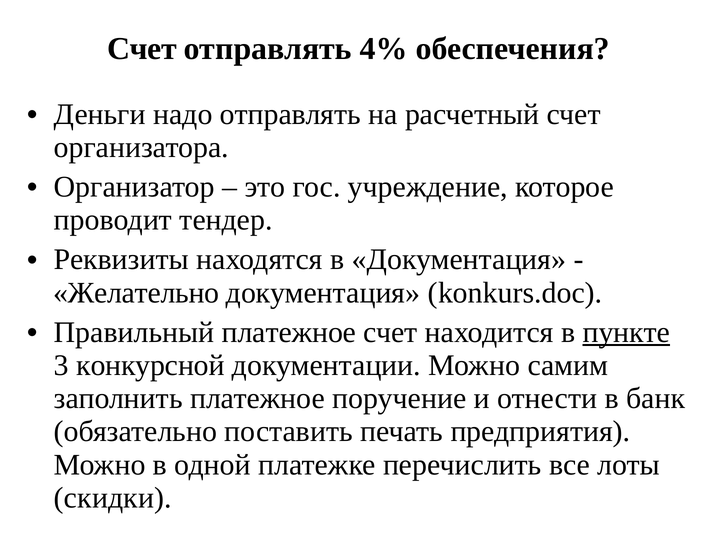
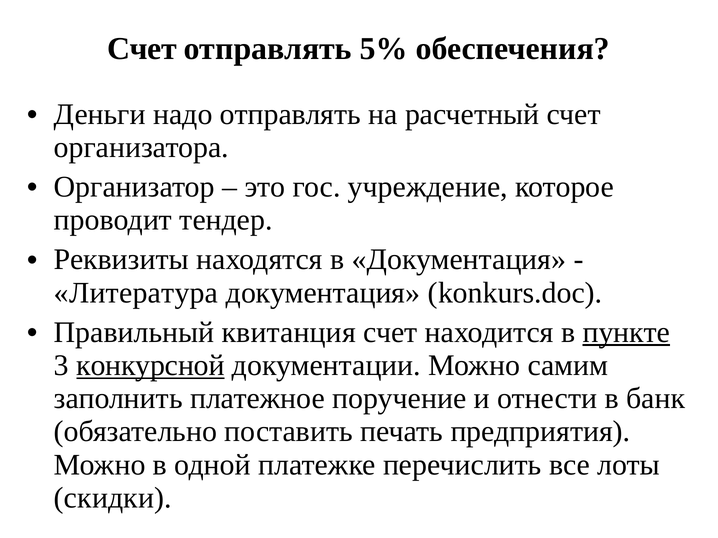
4%: 4% -> 5% (384, 49)
Желательно: Желательно -> Литература (136, 293)
Правильный платежное: платежное -> квитанция (289, 332)
конкурсной underline: none -> present (150, 366)
